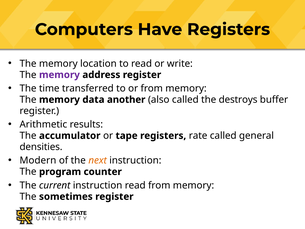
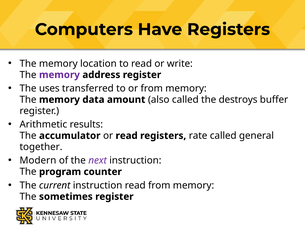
time: time -> uses (49, 88)
another: another -> amount (126, 100)
or tape: tape -> read (127, 136)
densities: densities -> together (41, 147)
next colour: orange -> purple (98, 160)
